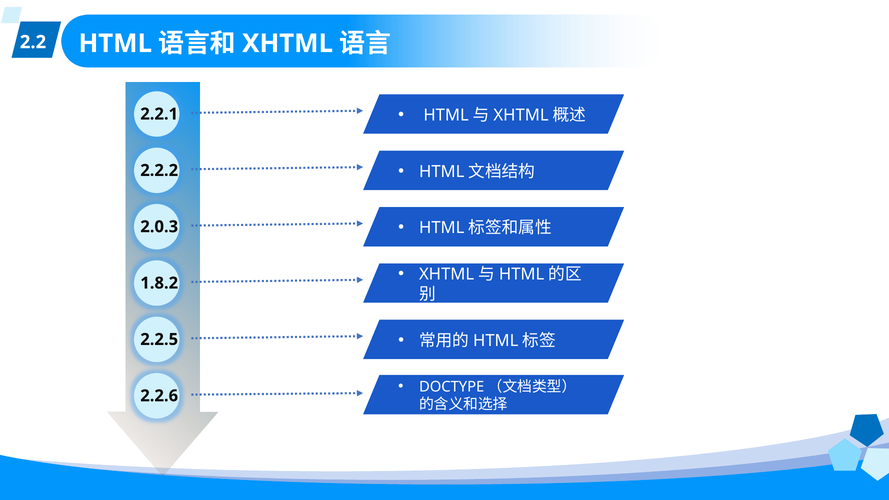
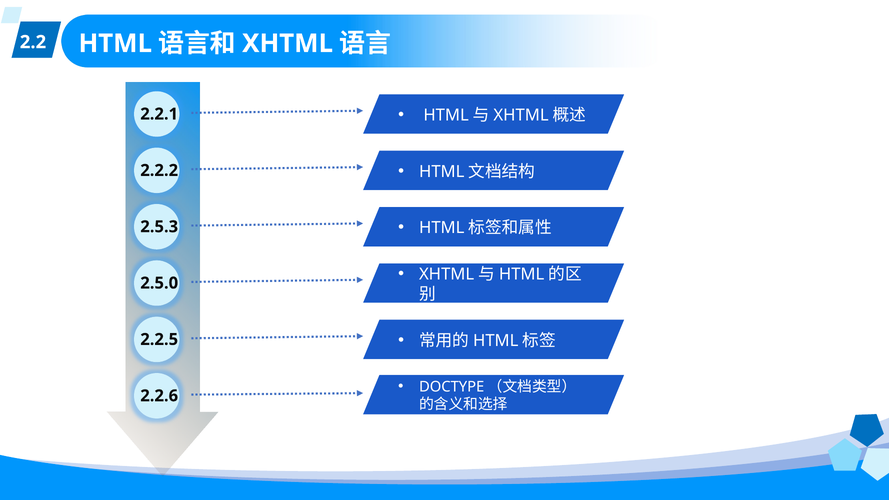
2.0.3: 2.0.3 -> 2.5.3 (159, 227)
1.8.2: 1.8.2 -> 2.5.0 (159, 283)
